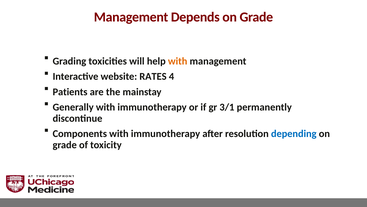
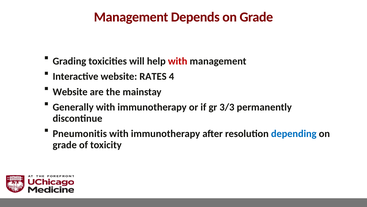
with colour: orange -> red (178, 61)
Patients: Patients -> Website (70, 92)
3/1: 3/1 -> 3/3 (227, 107)
Components: Components -> Pneumonitis (80, 133)
